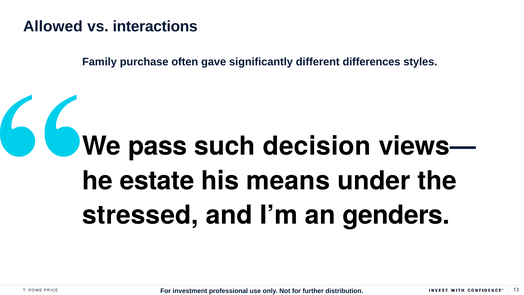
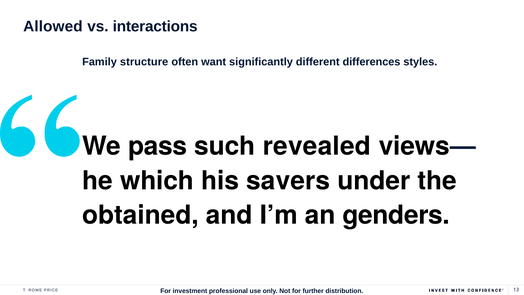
purchase: purchase -> structure (144, 62)
gave: gave -> want (214, 62)
decision: decision -> revealed (317, 146)
estate: estate -> which (157, 181)
means: means -> savers (288, 181)
stressed: stressed -> obtained (140, 215)
